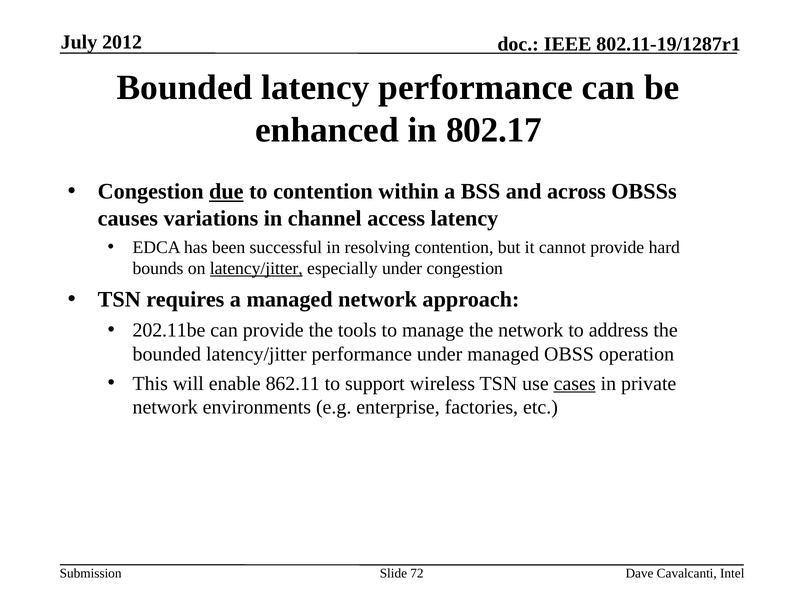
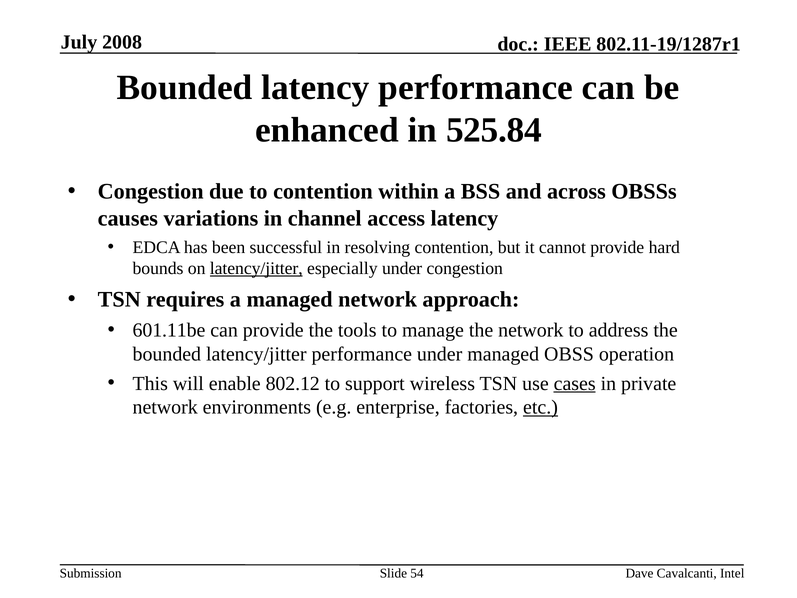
2012: 2012 -> 2008 (122, 42)
802.17: 802.17 -> 525.84 (494, 130)
due underline: present -> none (226, 192)
202.11be: 202.11be -> 601.11be (169, 330)
862.11: 862.11 -> 802.12 (293, 383)
etc underline: none -> present (540, 407)
72: 72 -> 54 (417, 573)
